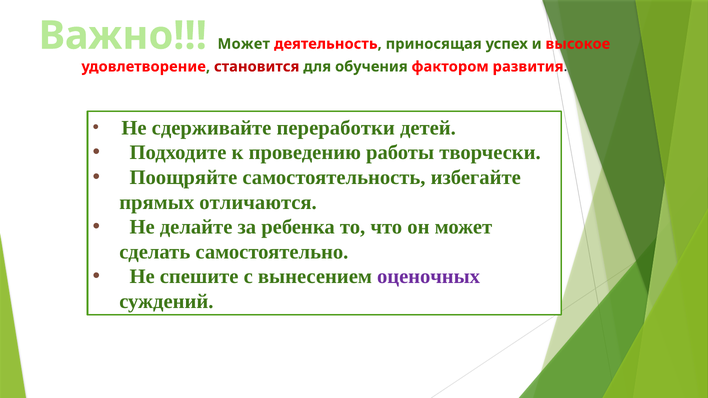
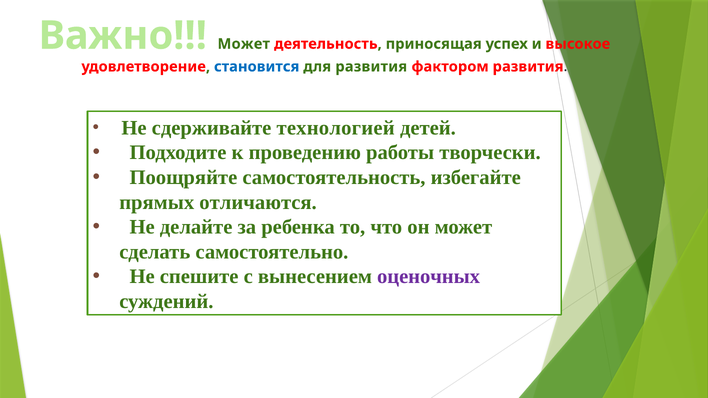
становится colour: red -> blue (257, 67)
для обучения: обучения -> развития (371, 67)
переработки: переработки -> технологией (336, 128)
